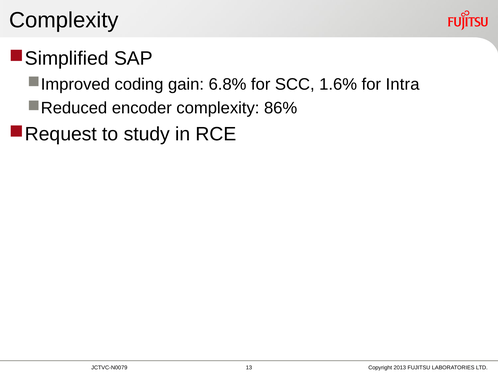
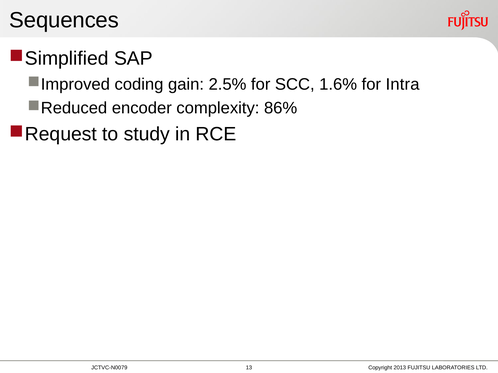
Complexity: Complexity -> Sequences (64, 20)
6.8%: 6.8% -> 2.5% (228, 84)
